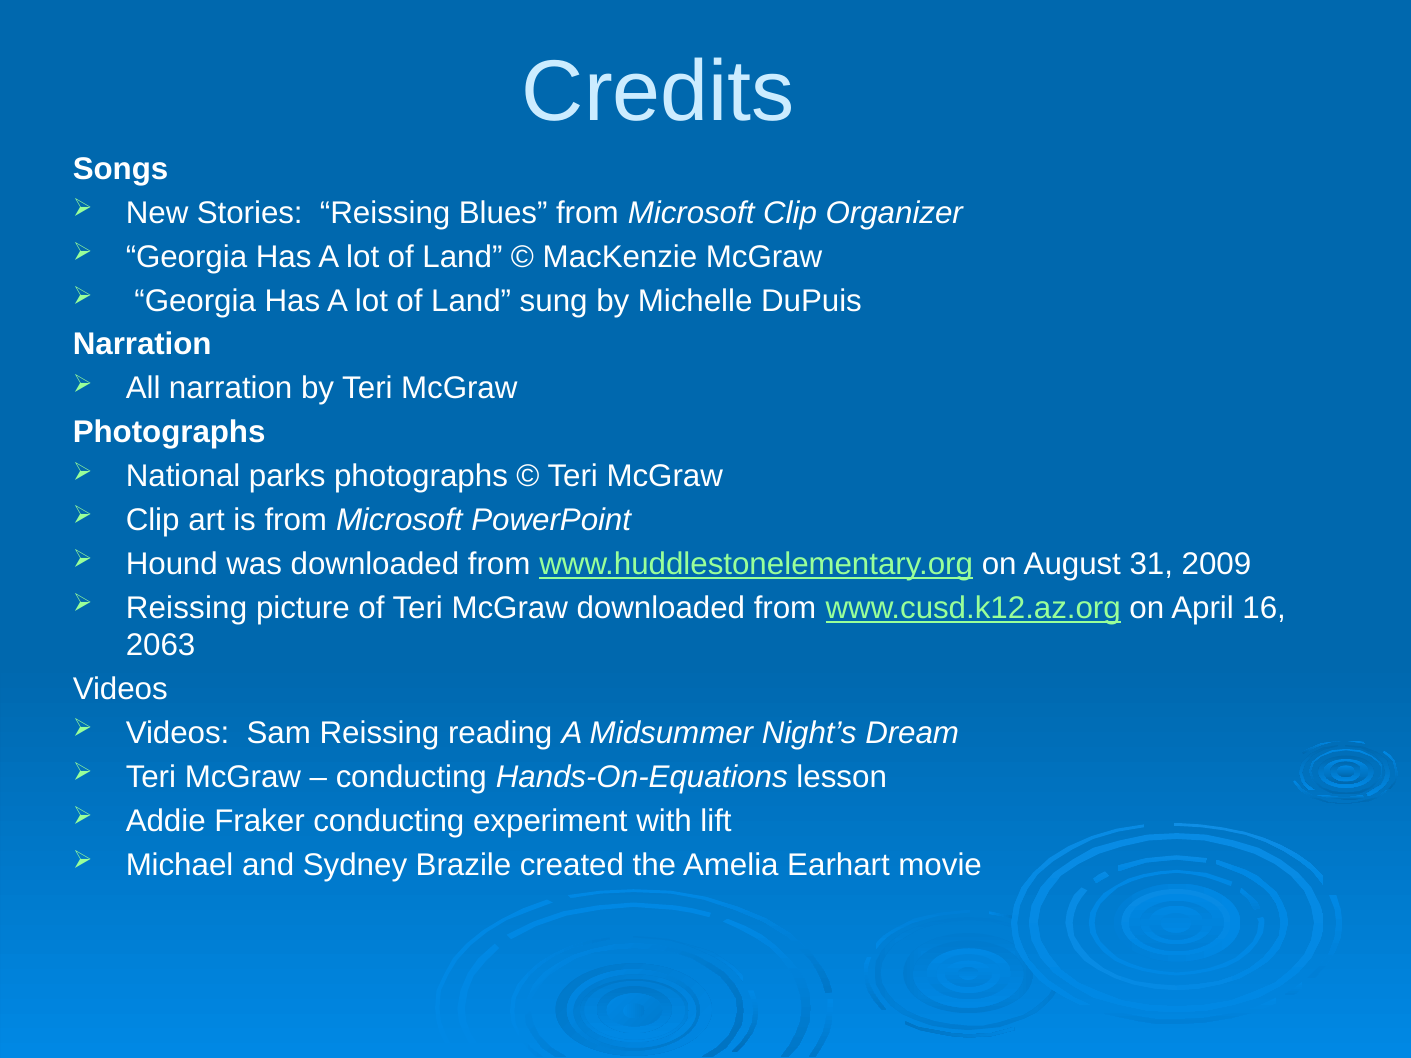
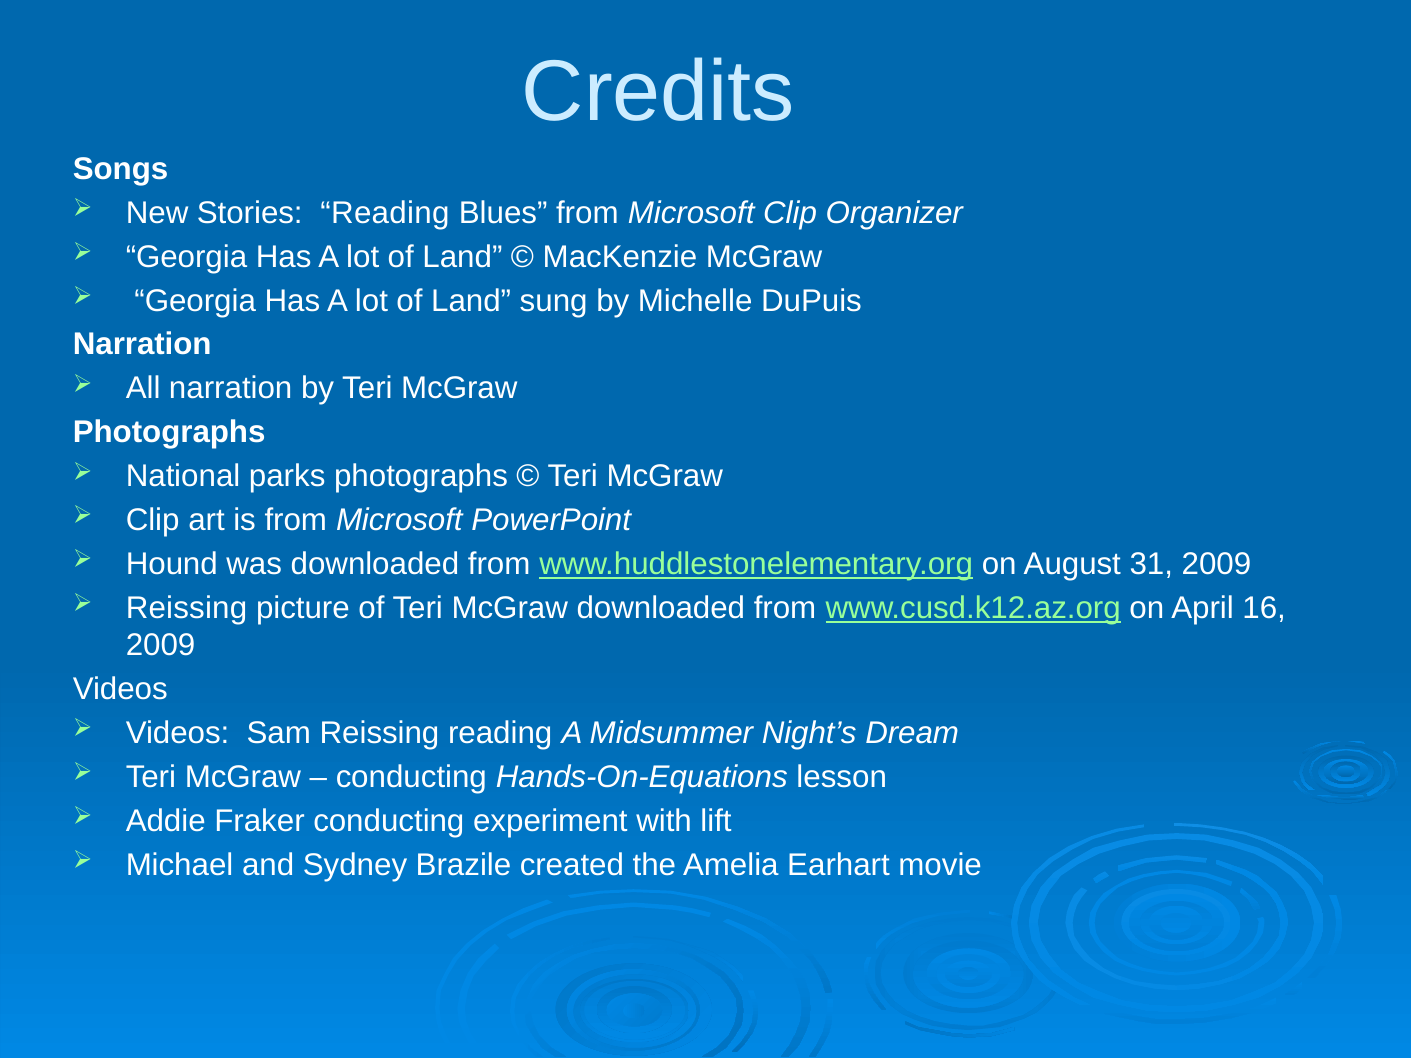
Stories Reissing: Reissing -> Reading (385, 213)
2063: 2063 -> 2009 (161, 646)
